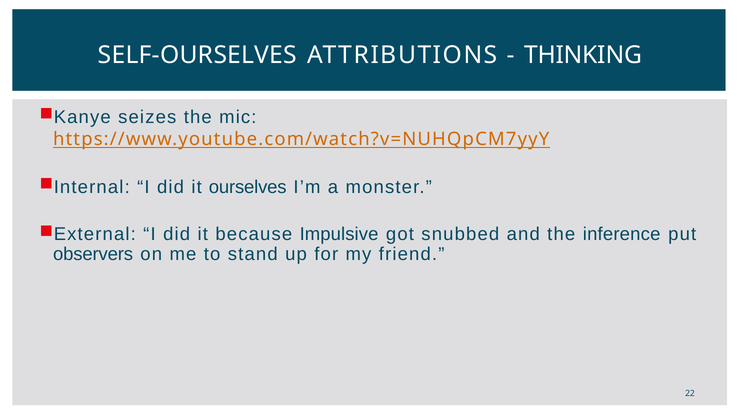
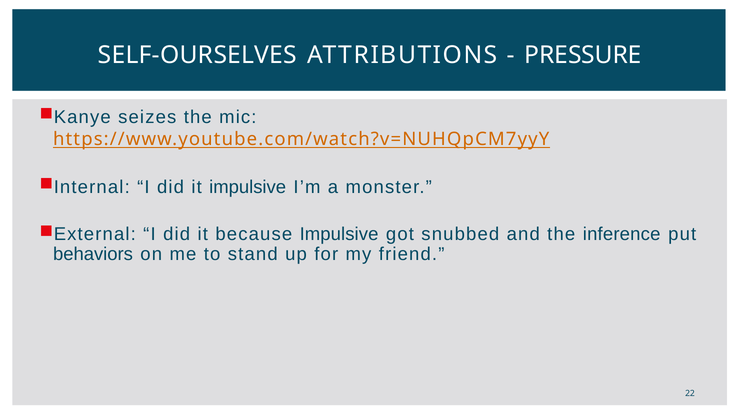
THINKING: THINKING -> PRESSURE (583, 55)
it ourselves: ourselves -> impulsive (248, 187)
observers: observers -> behaviors (93, 254)
